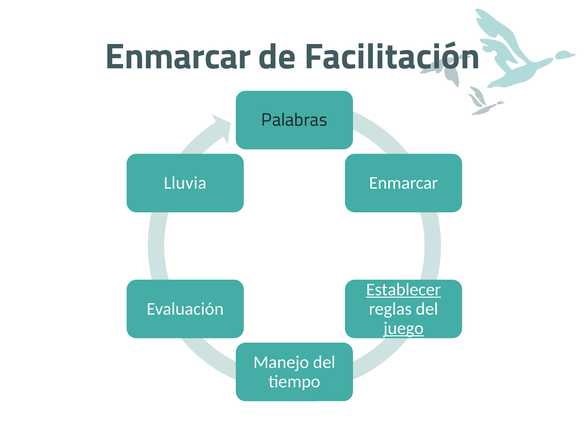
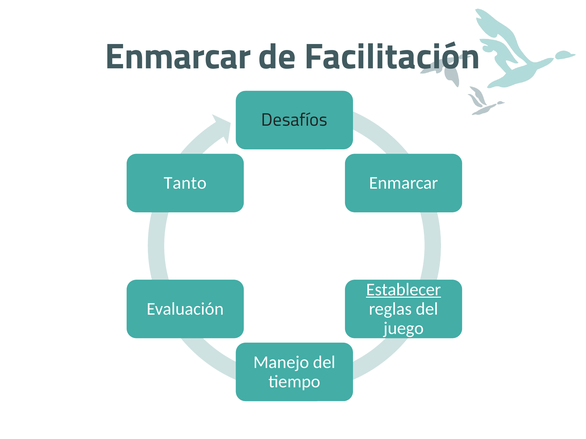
Palabras: Palabras -> Desafíos (294, 120)
Lluvia: Lluvia -> Tanto (185, 183)
juego underline: present -> none (404, 329)
